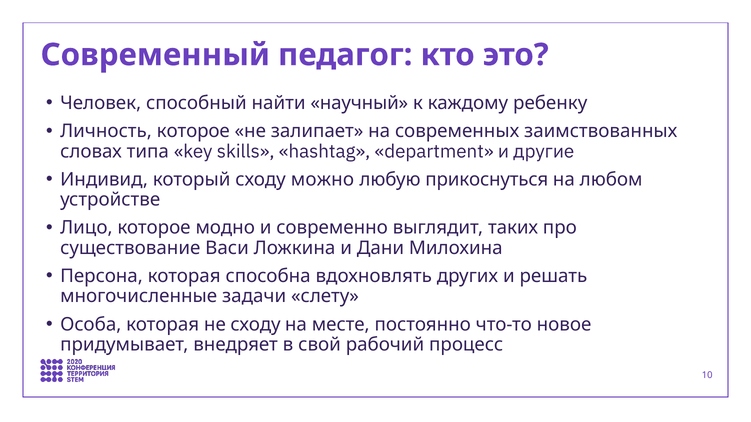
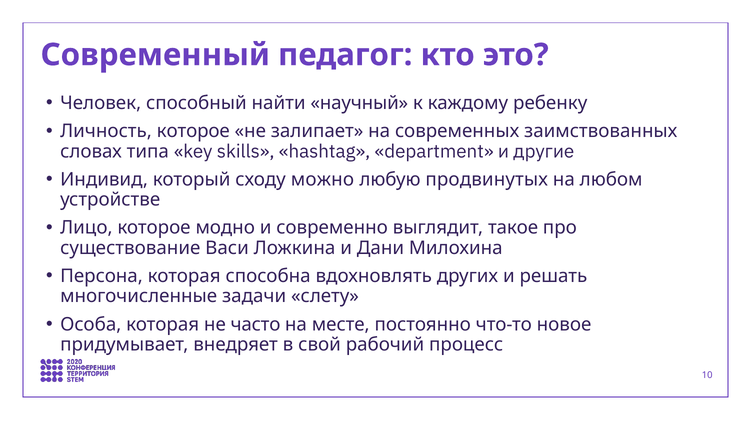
прикоснуться: прикоснуться -> продвинутых (487, 180)
таких: таких -> такое (513, 228)
не сходу: сходу -> часто (255, 325)
